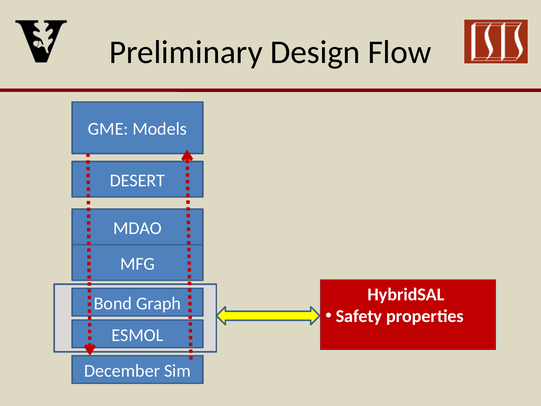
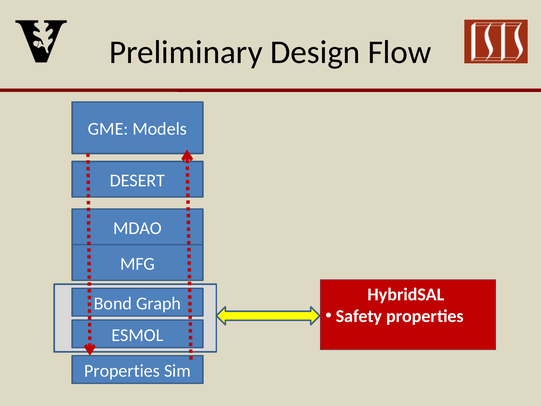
December: December -> Properties (122, 371)
